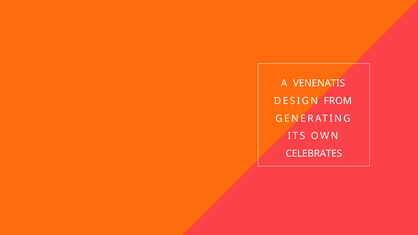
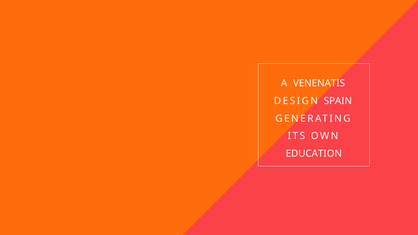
FROM: FROM -> SPAIN (338, 101)
CELEBRATES: CELEBRATES -> EDUCATION (314, 154)
